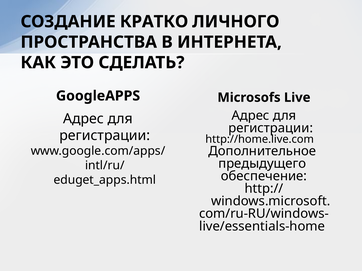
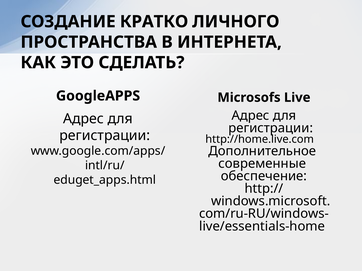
предыдущего: предыдущего -> современные (262, 164)
